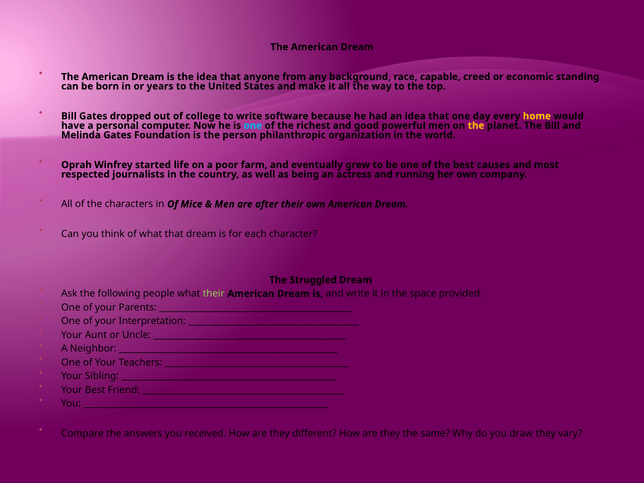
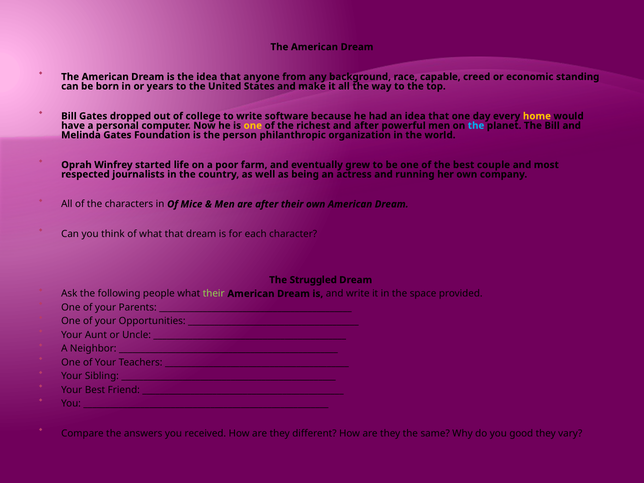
one colour: light blue -> yellow (253, 126)
and good: good -> after (366, 126)
the colour: yellow -> light blue (476, 126)
causes: causes -> couple (493, 165)
Interpretation: Interpretation -> Opportunities (152, 321)
draw: draw -> good (521, 433)
